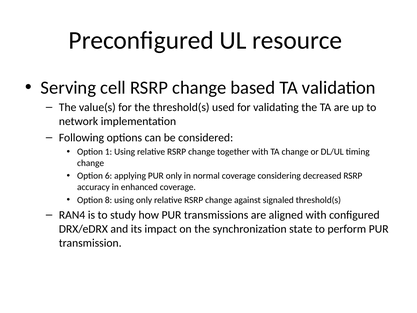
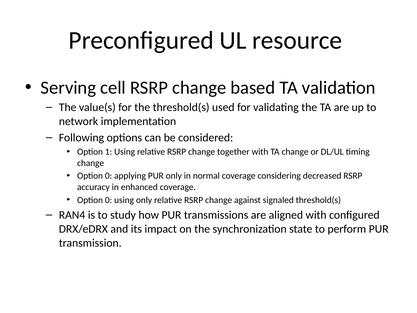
6: 6 -> 0 (109, 176)
8: 8 -> 0 (109, 200)
